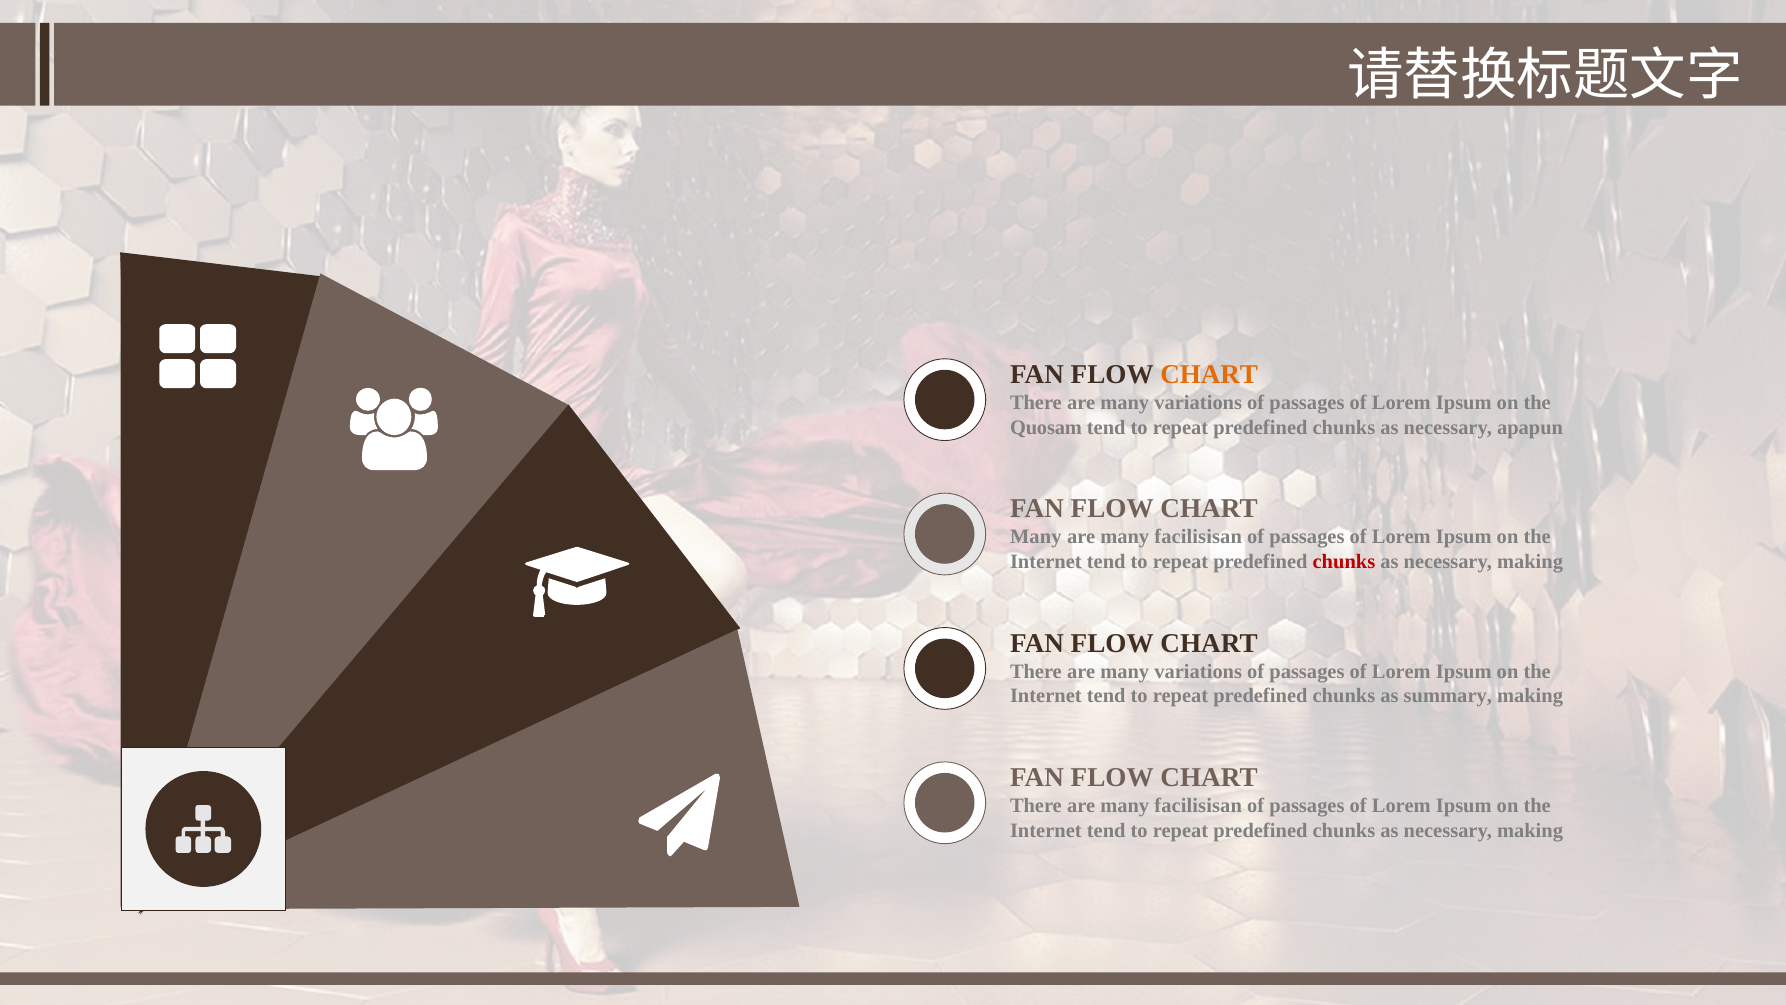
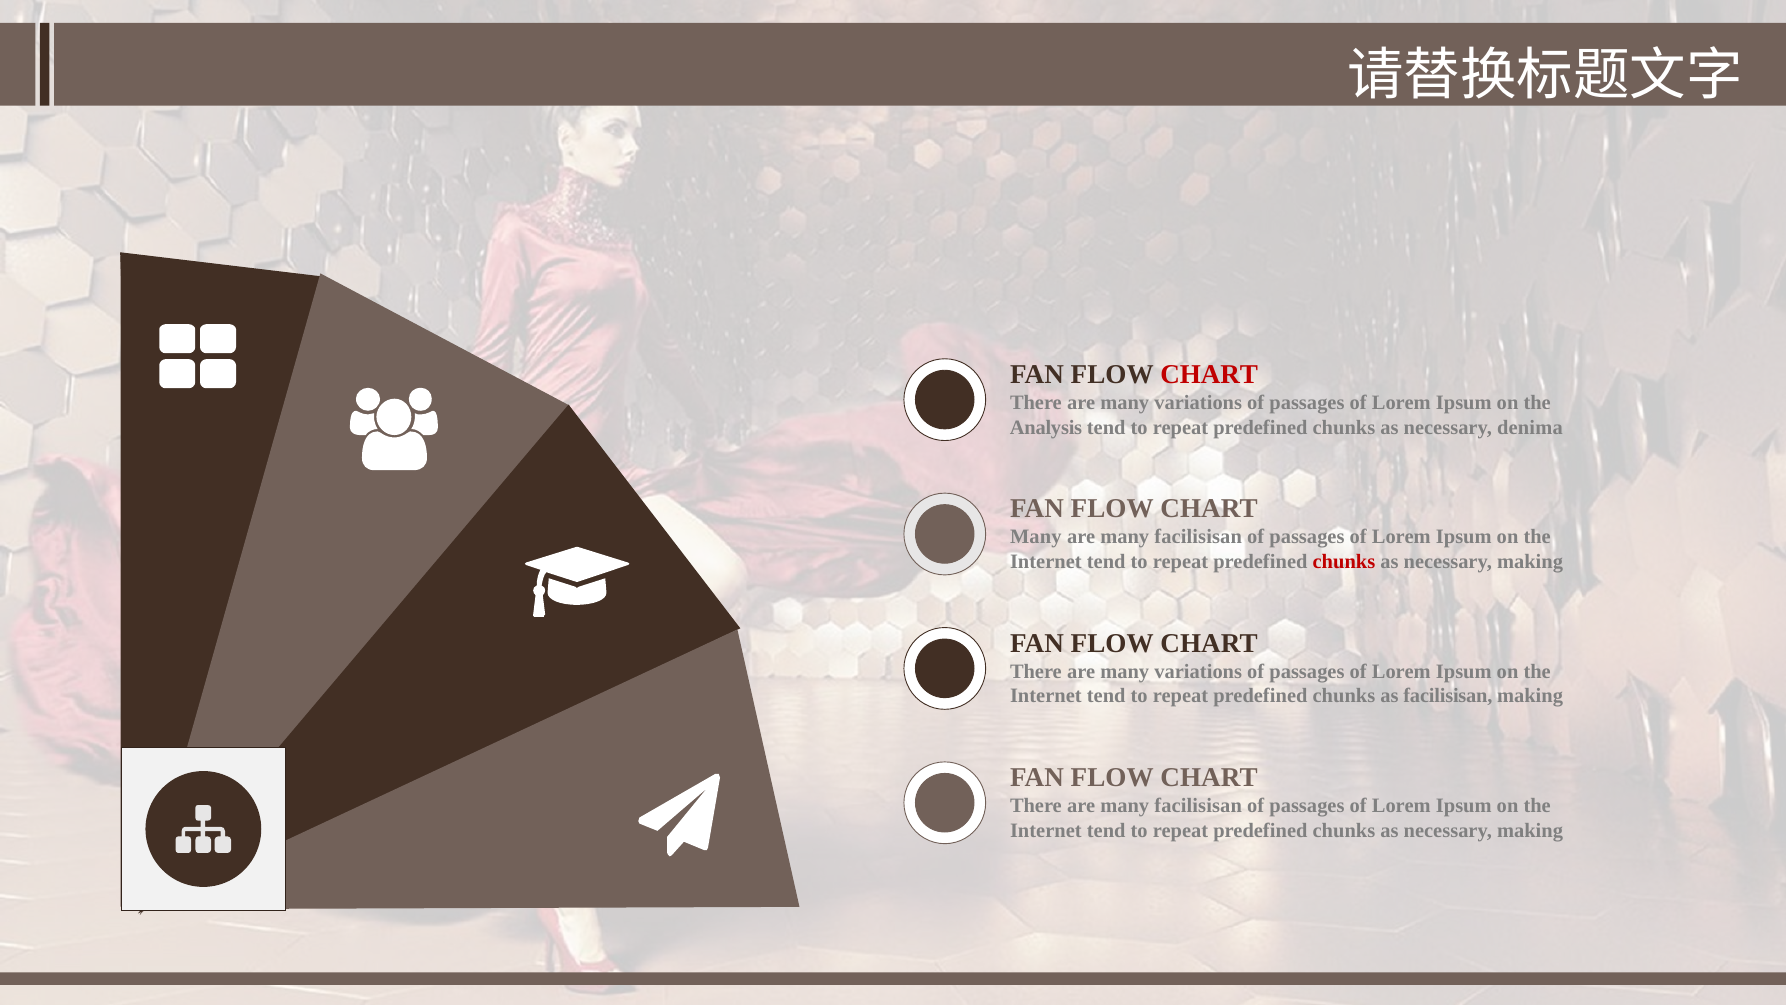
CHART colour: orange -> red (1209, 374)
Quosam: Quosam -> Analysis (1046, 427)
apapun: apapun -> denima (1530, 427)
as summary: summary -> facilisisan (1448, 696)
